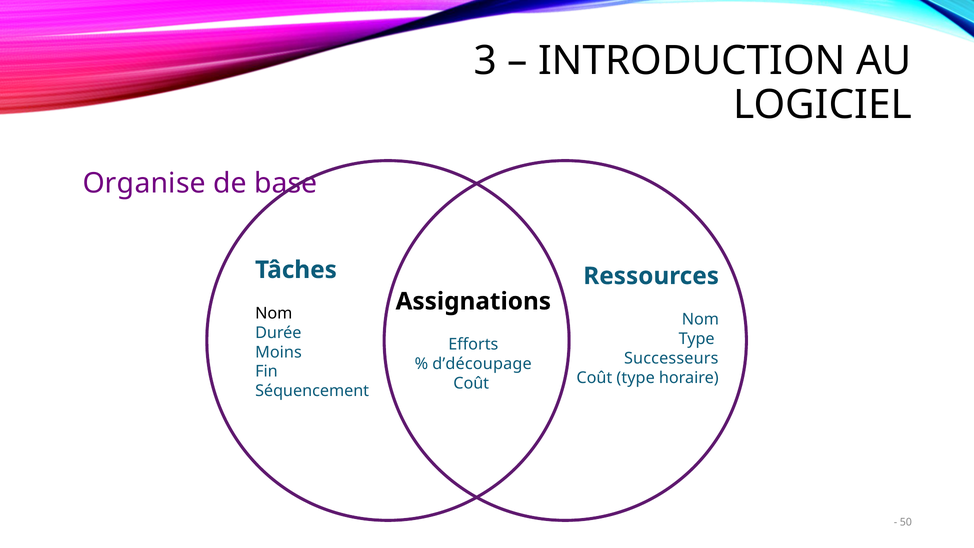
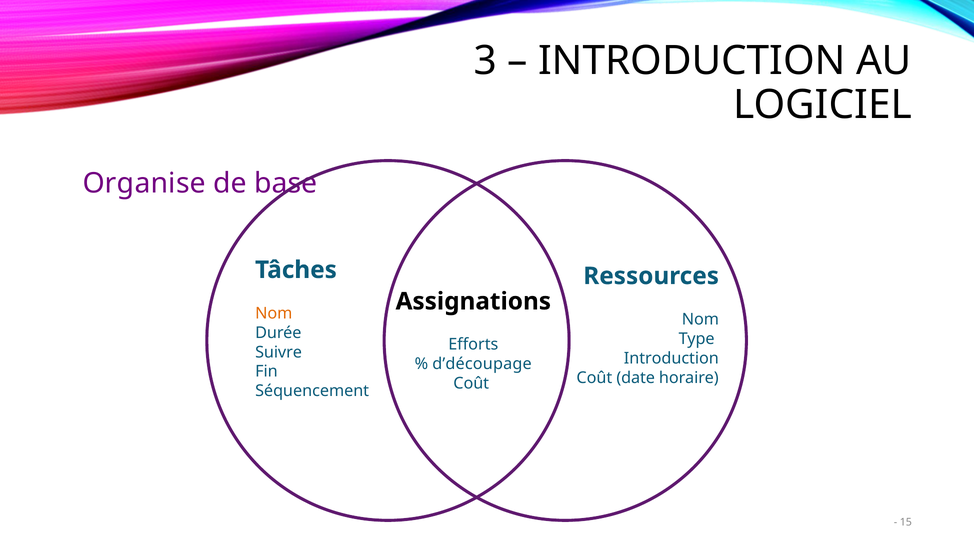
Nom colour: black -> orange (274, 313)
Moins: Moins -> Suivre (279, 352)
Successeurs: Successeurs -> Introduction (671, 358)
Coût type: type -> date (636, 378)
50: 50 -> 15 (906, 522)
